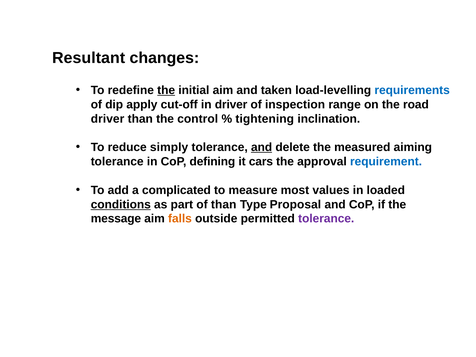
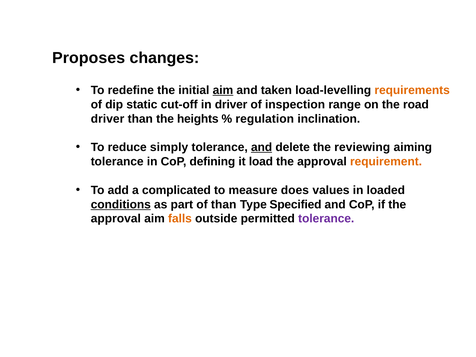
Resultant: Resultant -> Proposes (89, 58)
the underline: present -> none (166, 90)
aim underline: none -> present (223, 90)
requirements colour: blue -> orange (412, 90)
apply: apply -> static (142, 104)
control: control -> heights (198, 119)
tightening: tightening -> regulation (265, 119)
measured: measured -> reviewing (362, 147)
cars: cars -> load (261, 162)
requirement colour: blue -> orange (386, 162)
most: most -> does (295, 190)
Proposal: Proposal -> Specified (295, 204)
message: message -> approval (116, 219)
